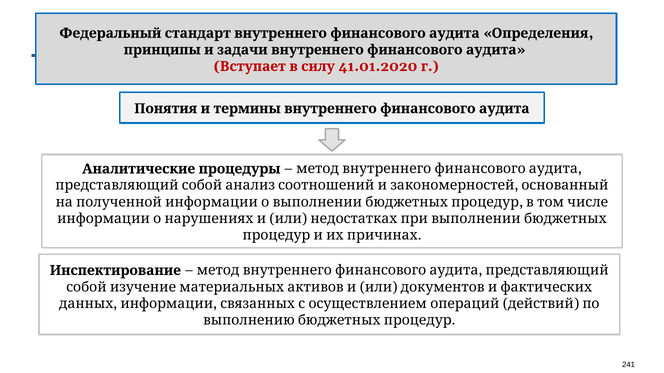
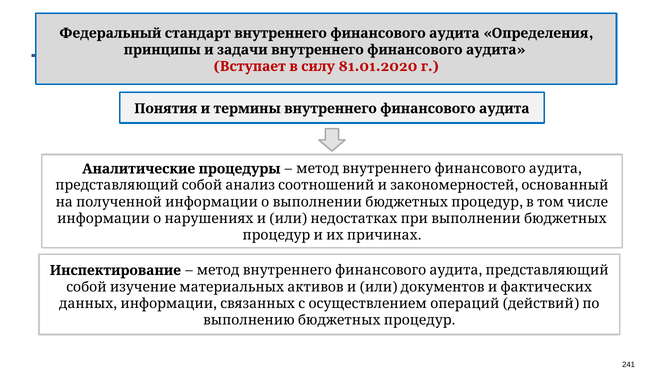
41.01.2020: 41.01.2020 -> 81.01.2020 (378, 66)
